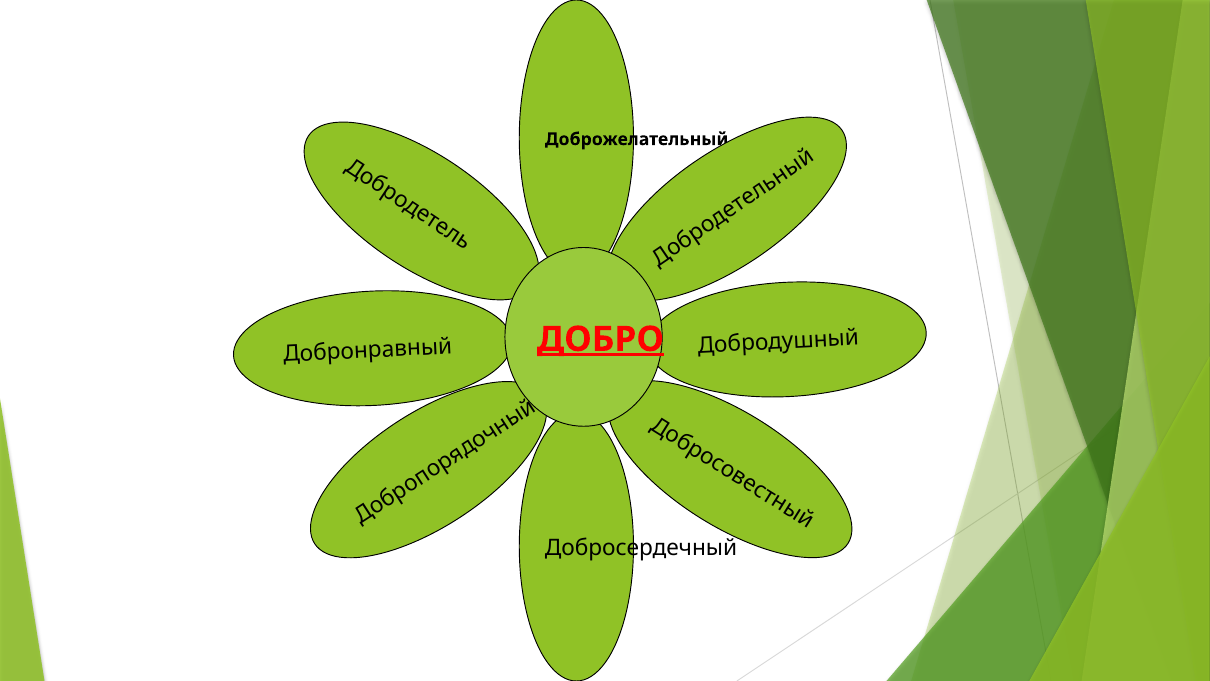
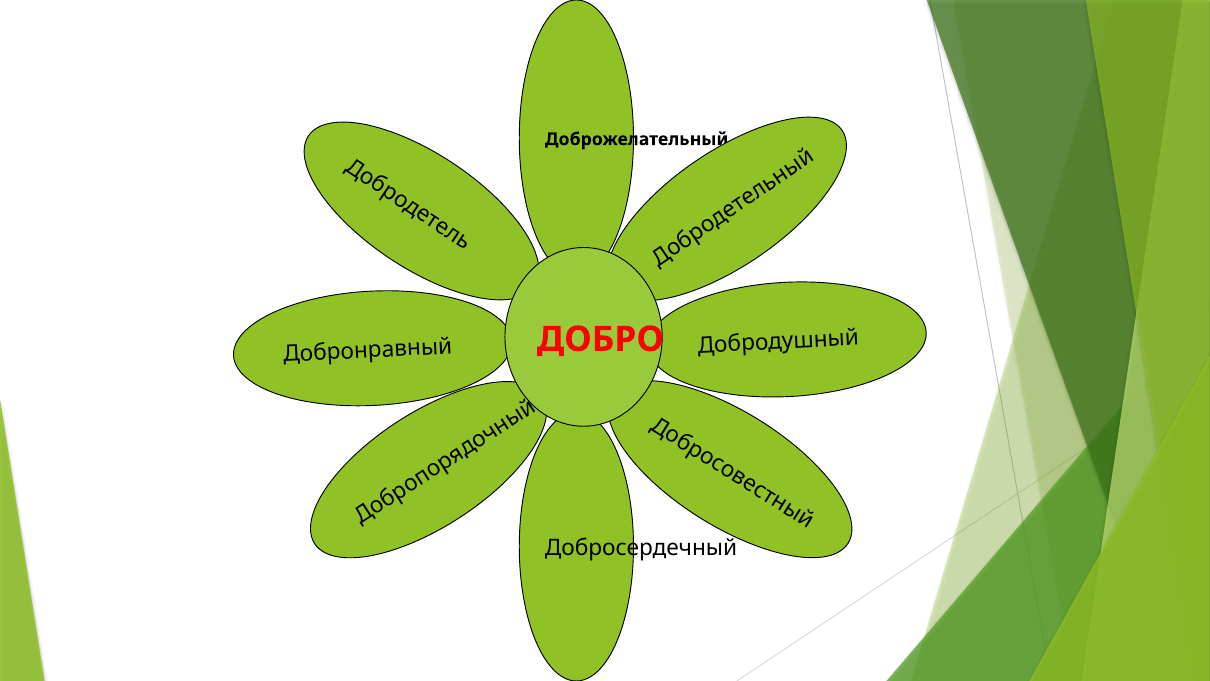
ДОБРО underline: present -> none (600, 339)
